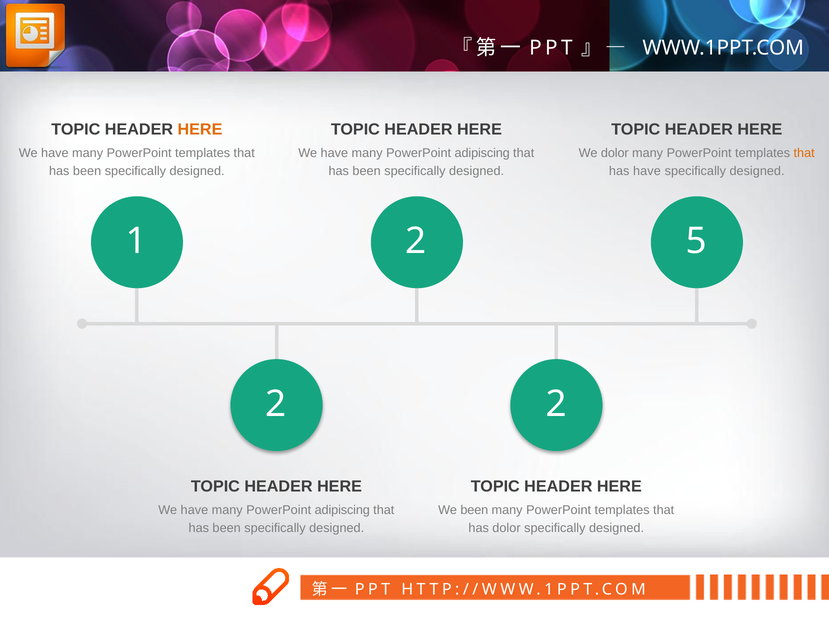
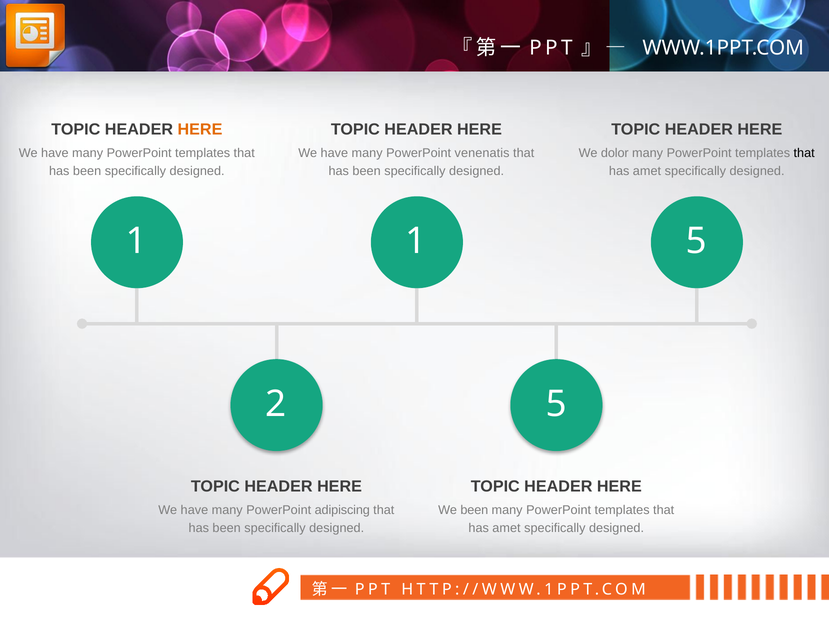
adipiscing: adipiscing -> venenatis (482, 153)
that colour: orange -> black (804, 153)
have: have -> amet (647, 171)
1 2: 2 -> 1 (416, 241)
2 2: 2 -> 5 (556, 404)
dolor: dolor -> amet (506, 529)
